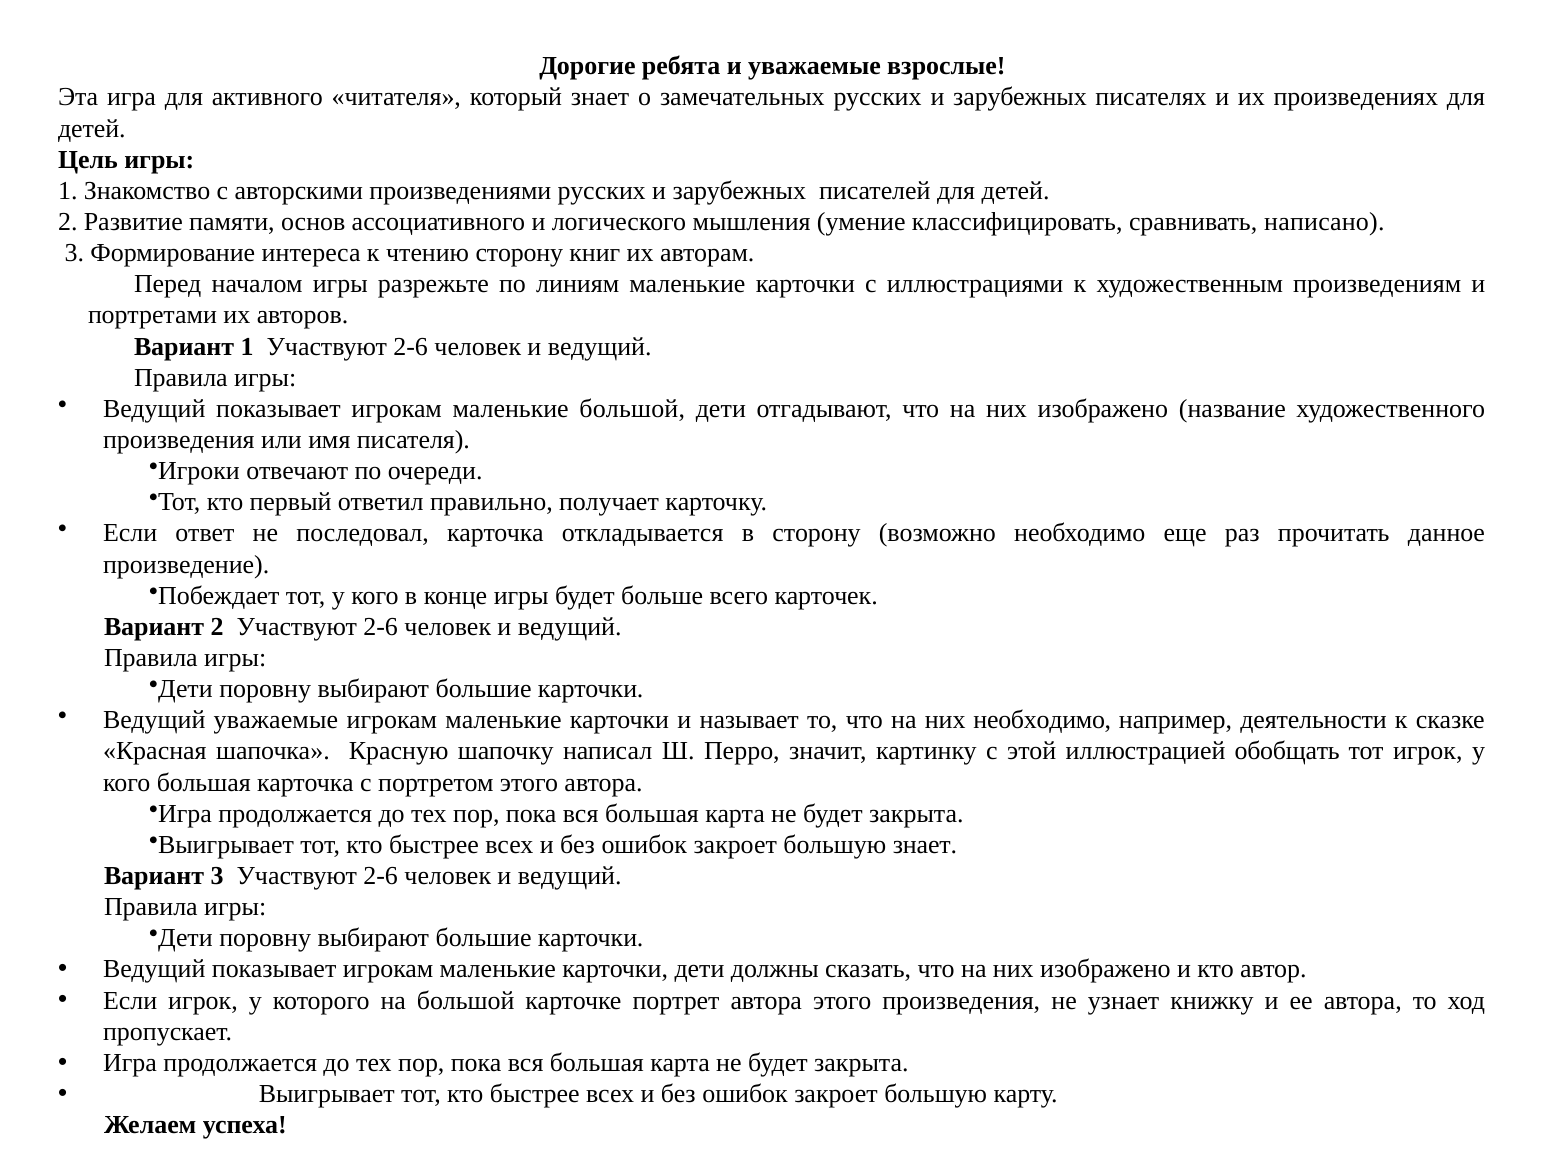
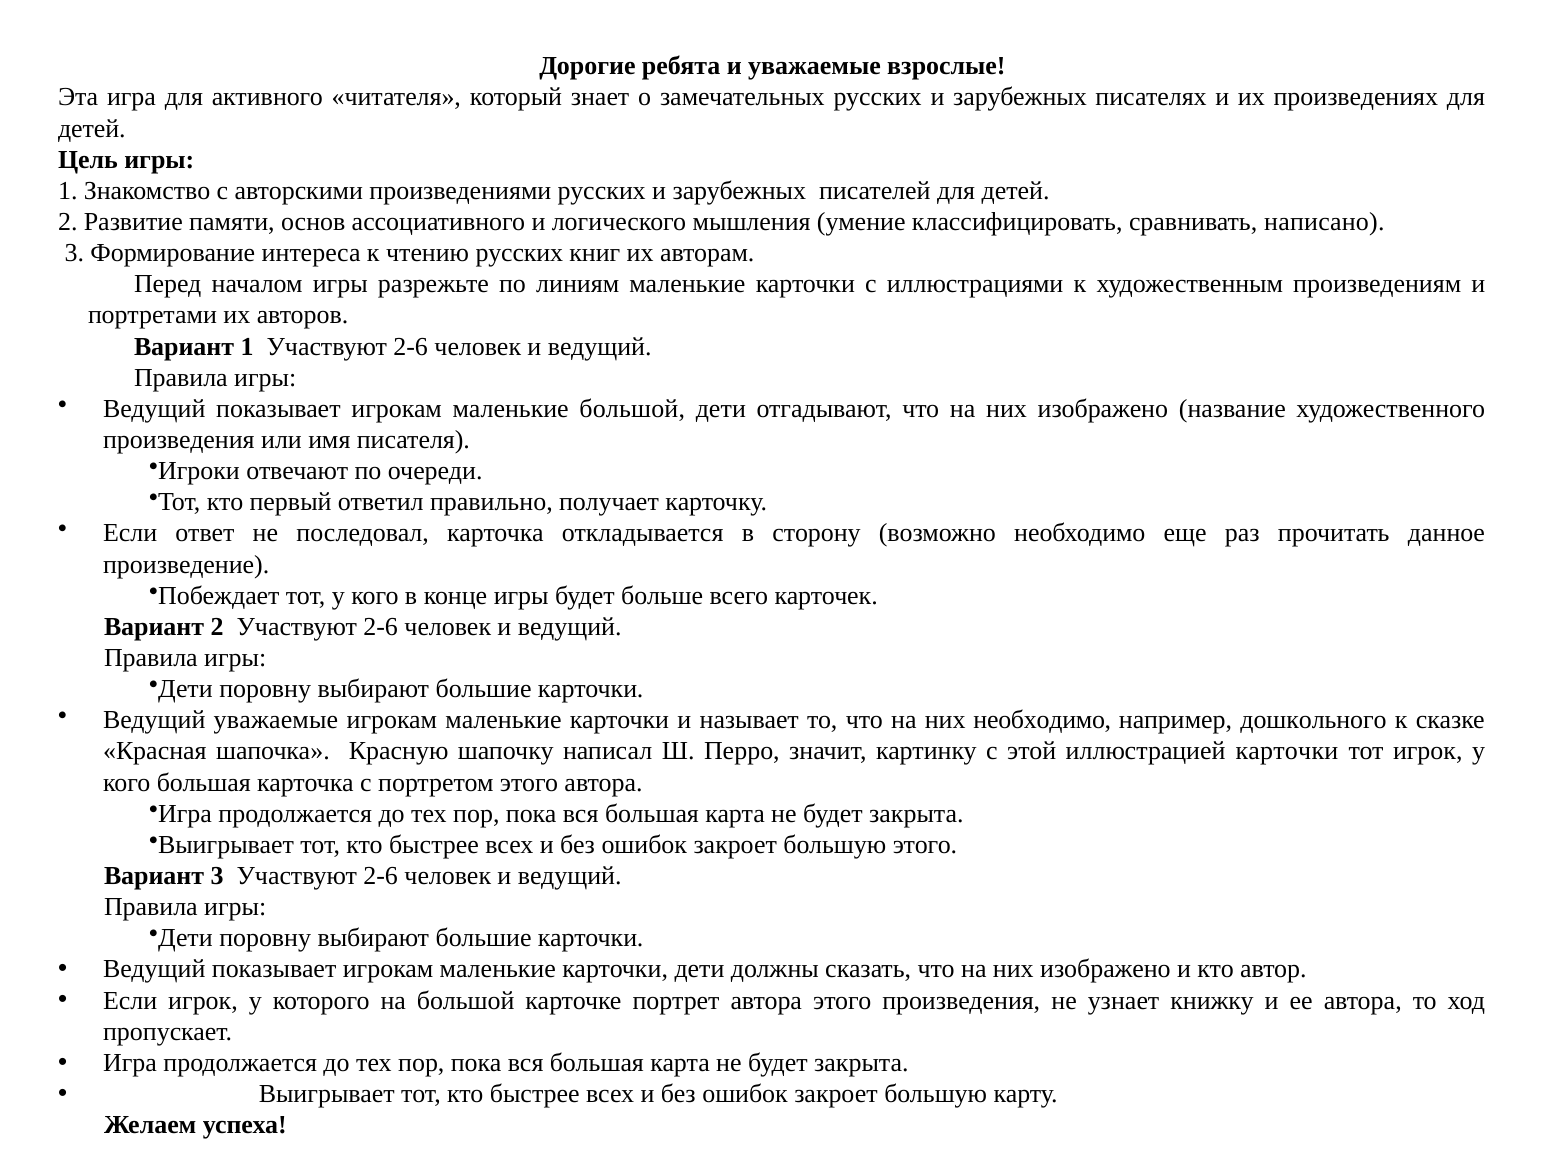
чтению сторону: сторону -> русских (519, 253)
деятельности: деятельности -> дошкольного (1314, 721)
иллюстрацией обобщать: обобщать -> карточки (1287, 752)
большую знает: знает -> этого (925, 845)
